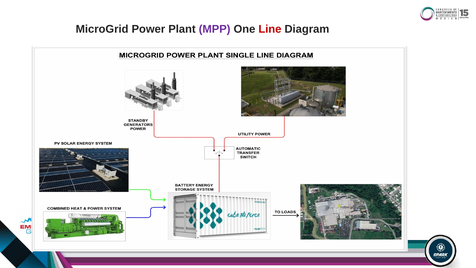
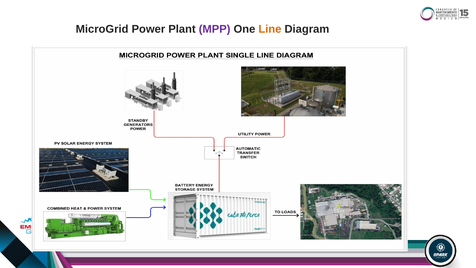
Line colour: red -> orange (270, 29)
